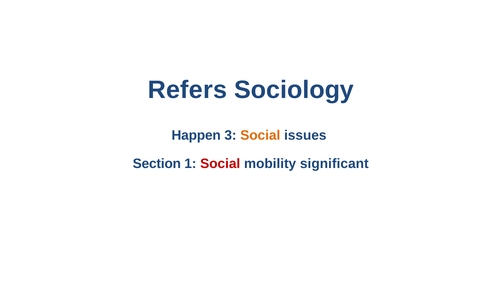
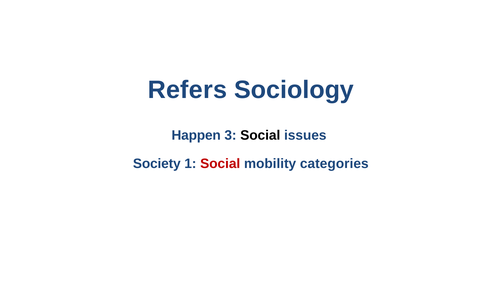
Social colour: orange -> black (260, 135)
Section: Section -> Society (157, 163)
significant: significant -> categories (334, 163)
